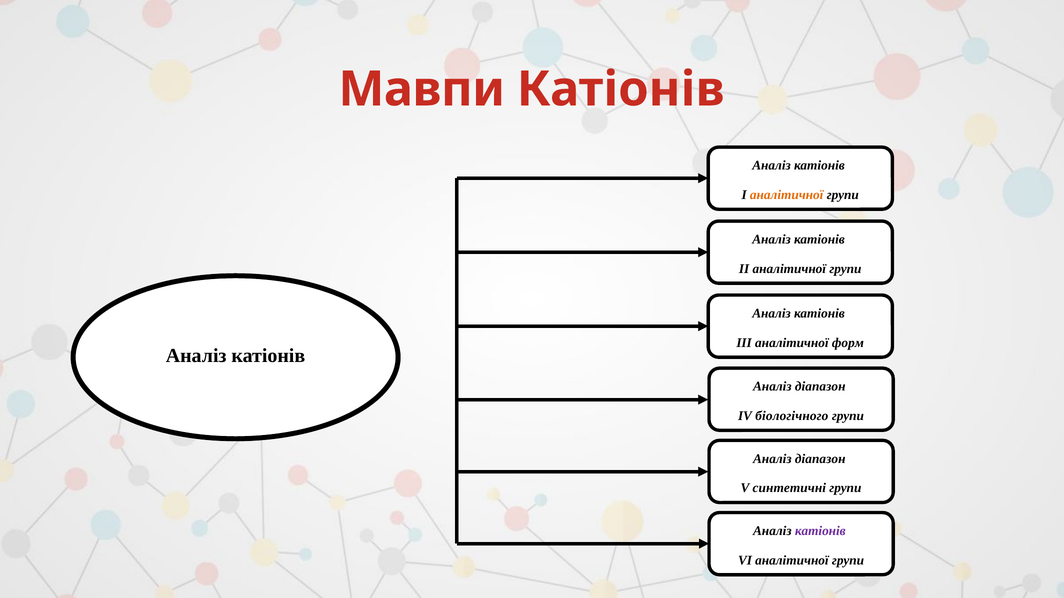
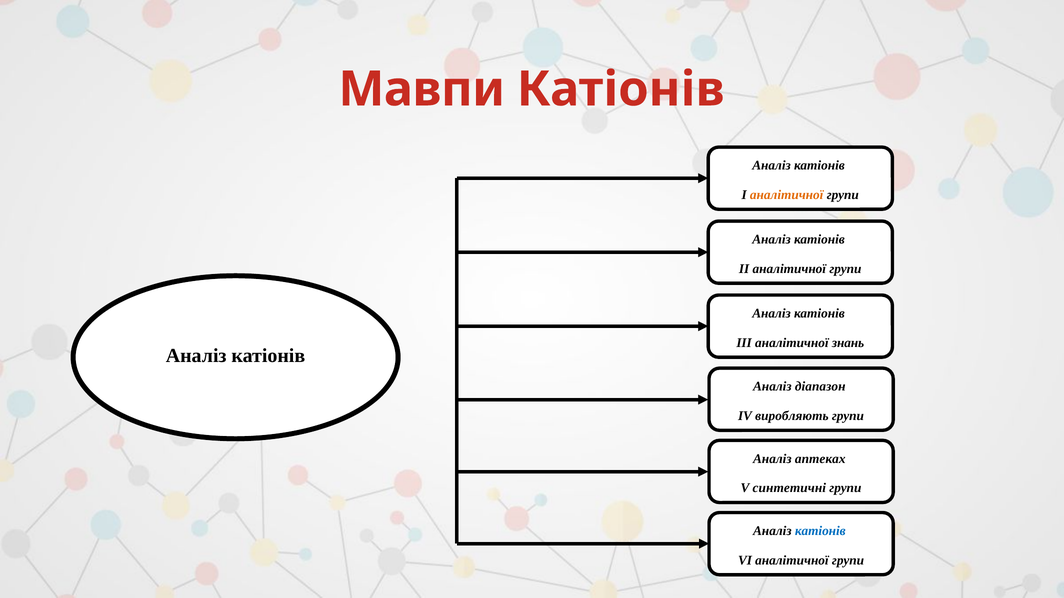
форм: форм -> знань (848, 343)
біологічного: біологічного -> виробляють (792, 416)
діапазон: діапазон -> аптеках (820, 459)
катіонів colour: purple -> blue (820, 531)
